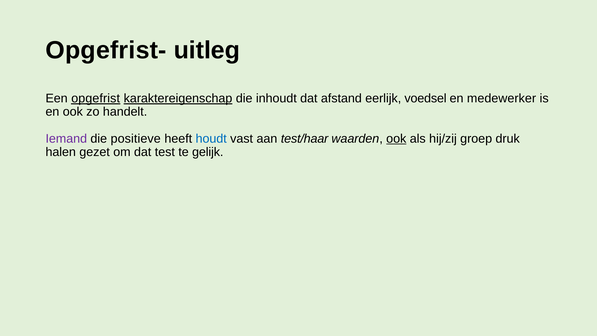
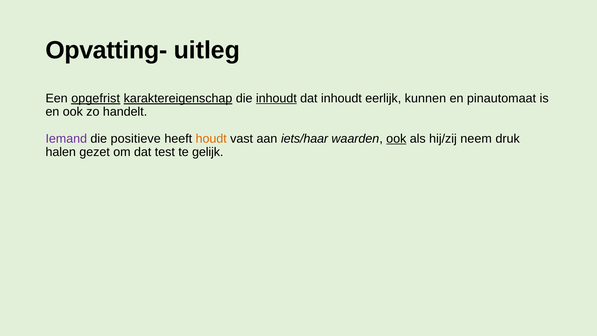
Opgefrist-: Opgefrist- -> Opvatting- (106, 50)
inhoudt underline: none -> present (276, 98)
dat afstand: afstand -> inhoudt (341, 98)
voedsel: voedsel -> kunnen (425, 98)
medewerker: medewerker -> pinautomaat (502, 98)
houdt colour: blue -> orange (211, 139)
test/haar: test/haar -> iets/haar (305, 139)
groep: groep -> neem (476, 139)
